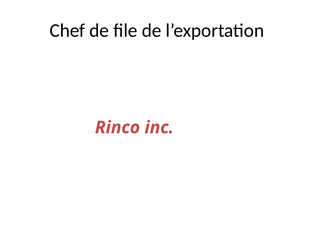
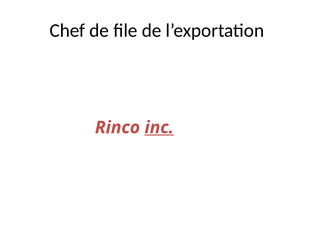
inc underline: none -> present (159, 127)
